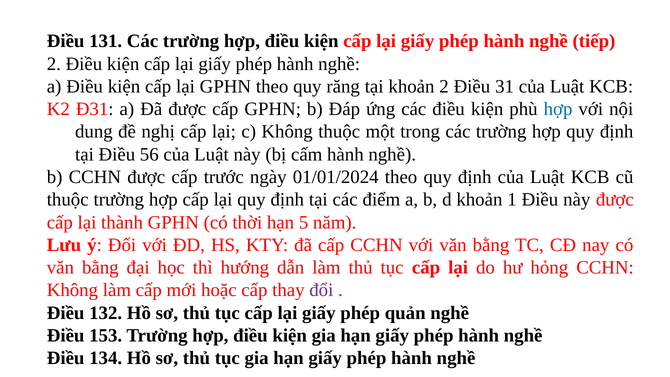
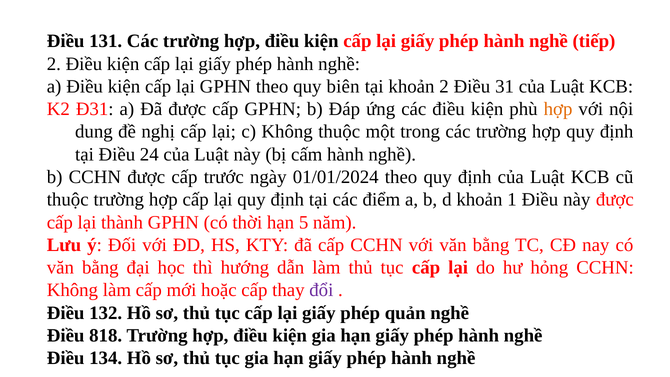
răng: răng -> biên (343, 86)
hợp colour: blue -> orange (558, 109)
56: 56 -> 24 (149, 154)
153: 153 -> 818 (106, 335)
